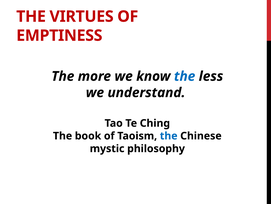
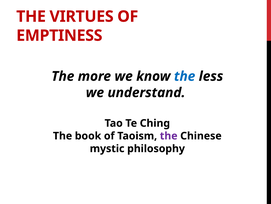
the colour: blue -> purple (169, 135)
